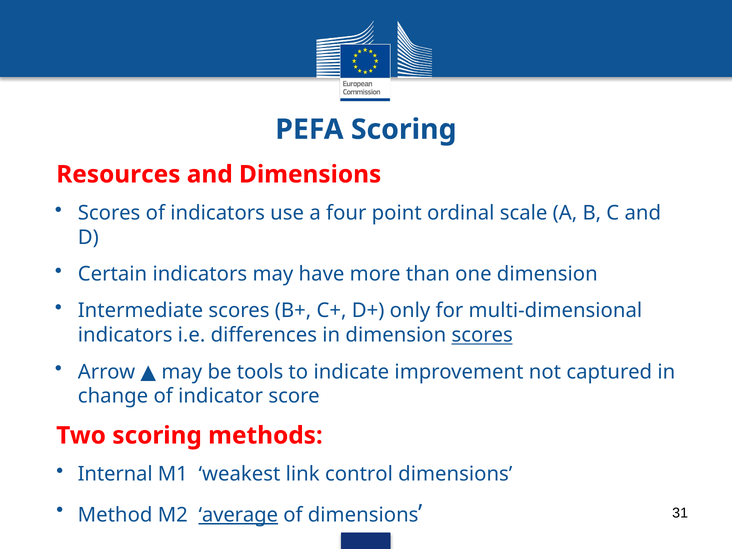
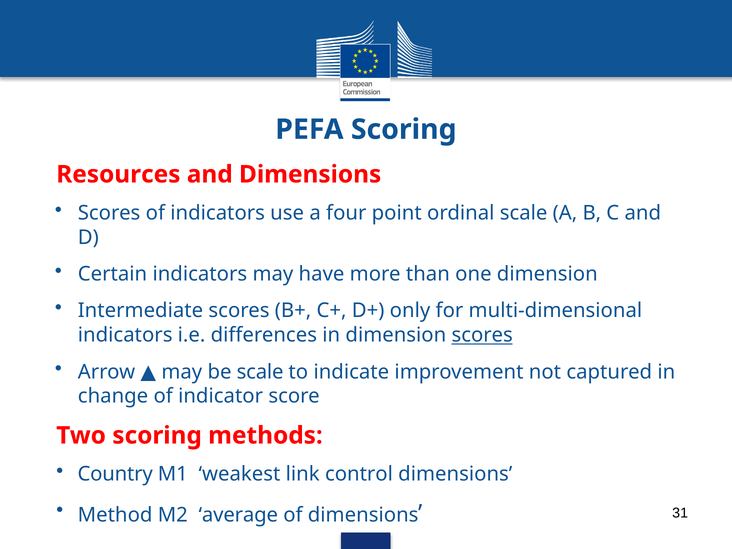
be tools: tools -> scale (260, 372)
Internal: Internal -> Country (115, 474)
average underline: present -> none (238, 515)
